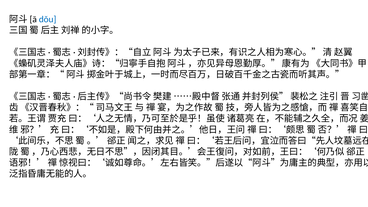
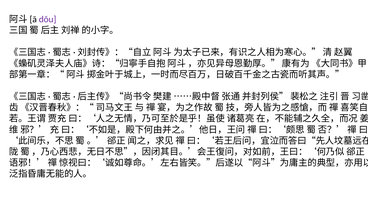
dǒu colour: blue -> purple (48, 19)
